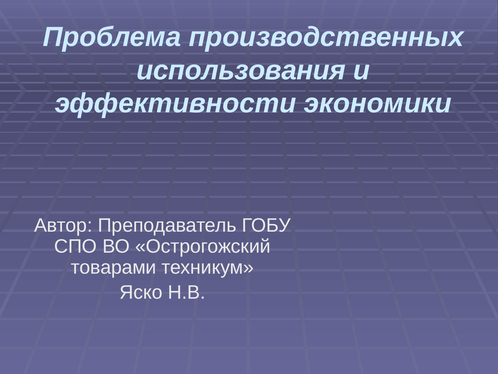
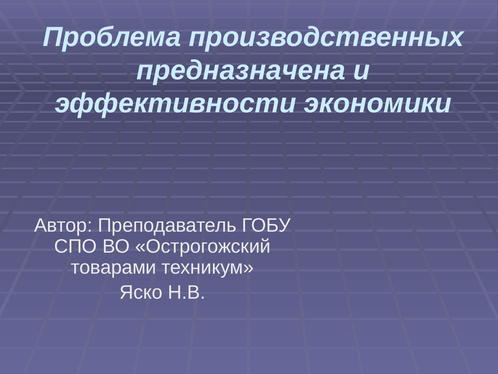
использования: использования -> предназначена (241, 70)
